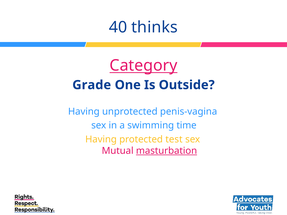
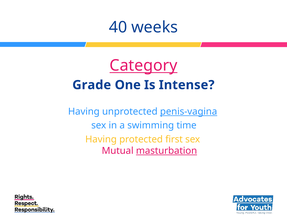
thinks: thinks -> weeks (155, 27)
Outside: Outside -> Intense (187, 85)
penis-vagina underline: none -> present (189, 112)
test: test -> first (174, 139)
